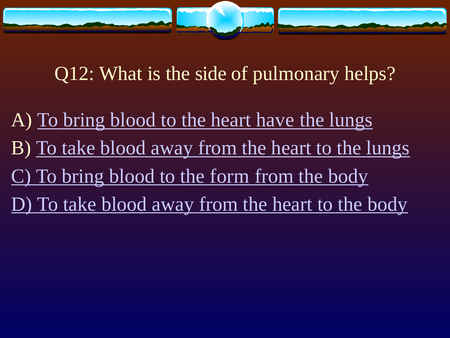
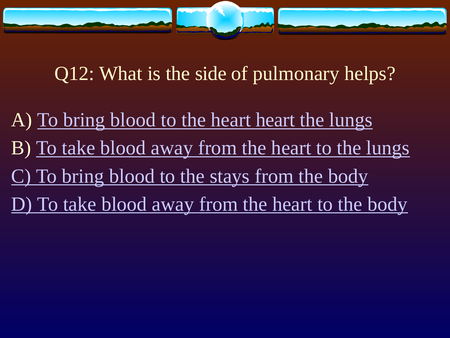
heart have: have -> heart (275, 120)
form: form -> stays (230, 176)
